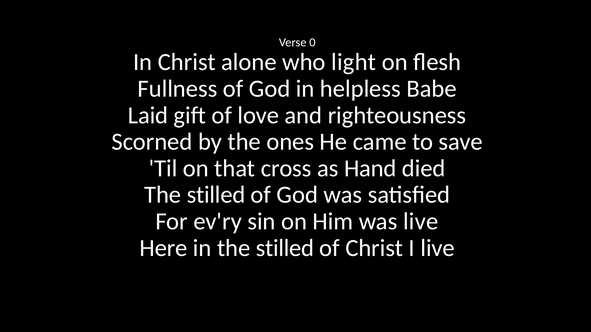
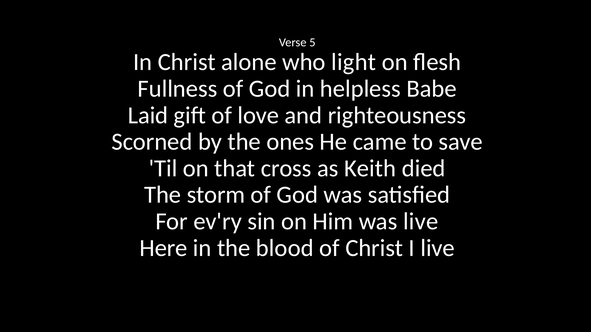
0: 0 -> 5 (312, 42)
Hand: Hand -> Keith (370, 169)
stilled: stilled -> storm (216, 195)
in the stilled: stilled -> blood (285, 248)
